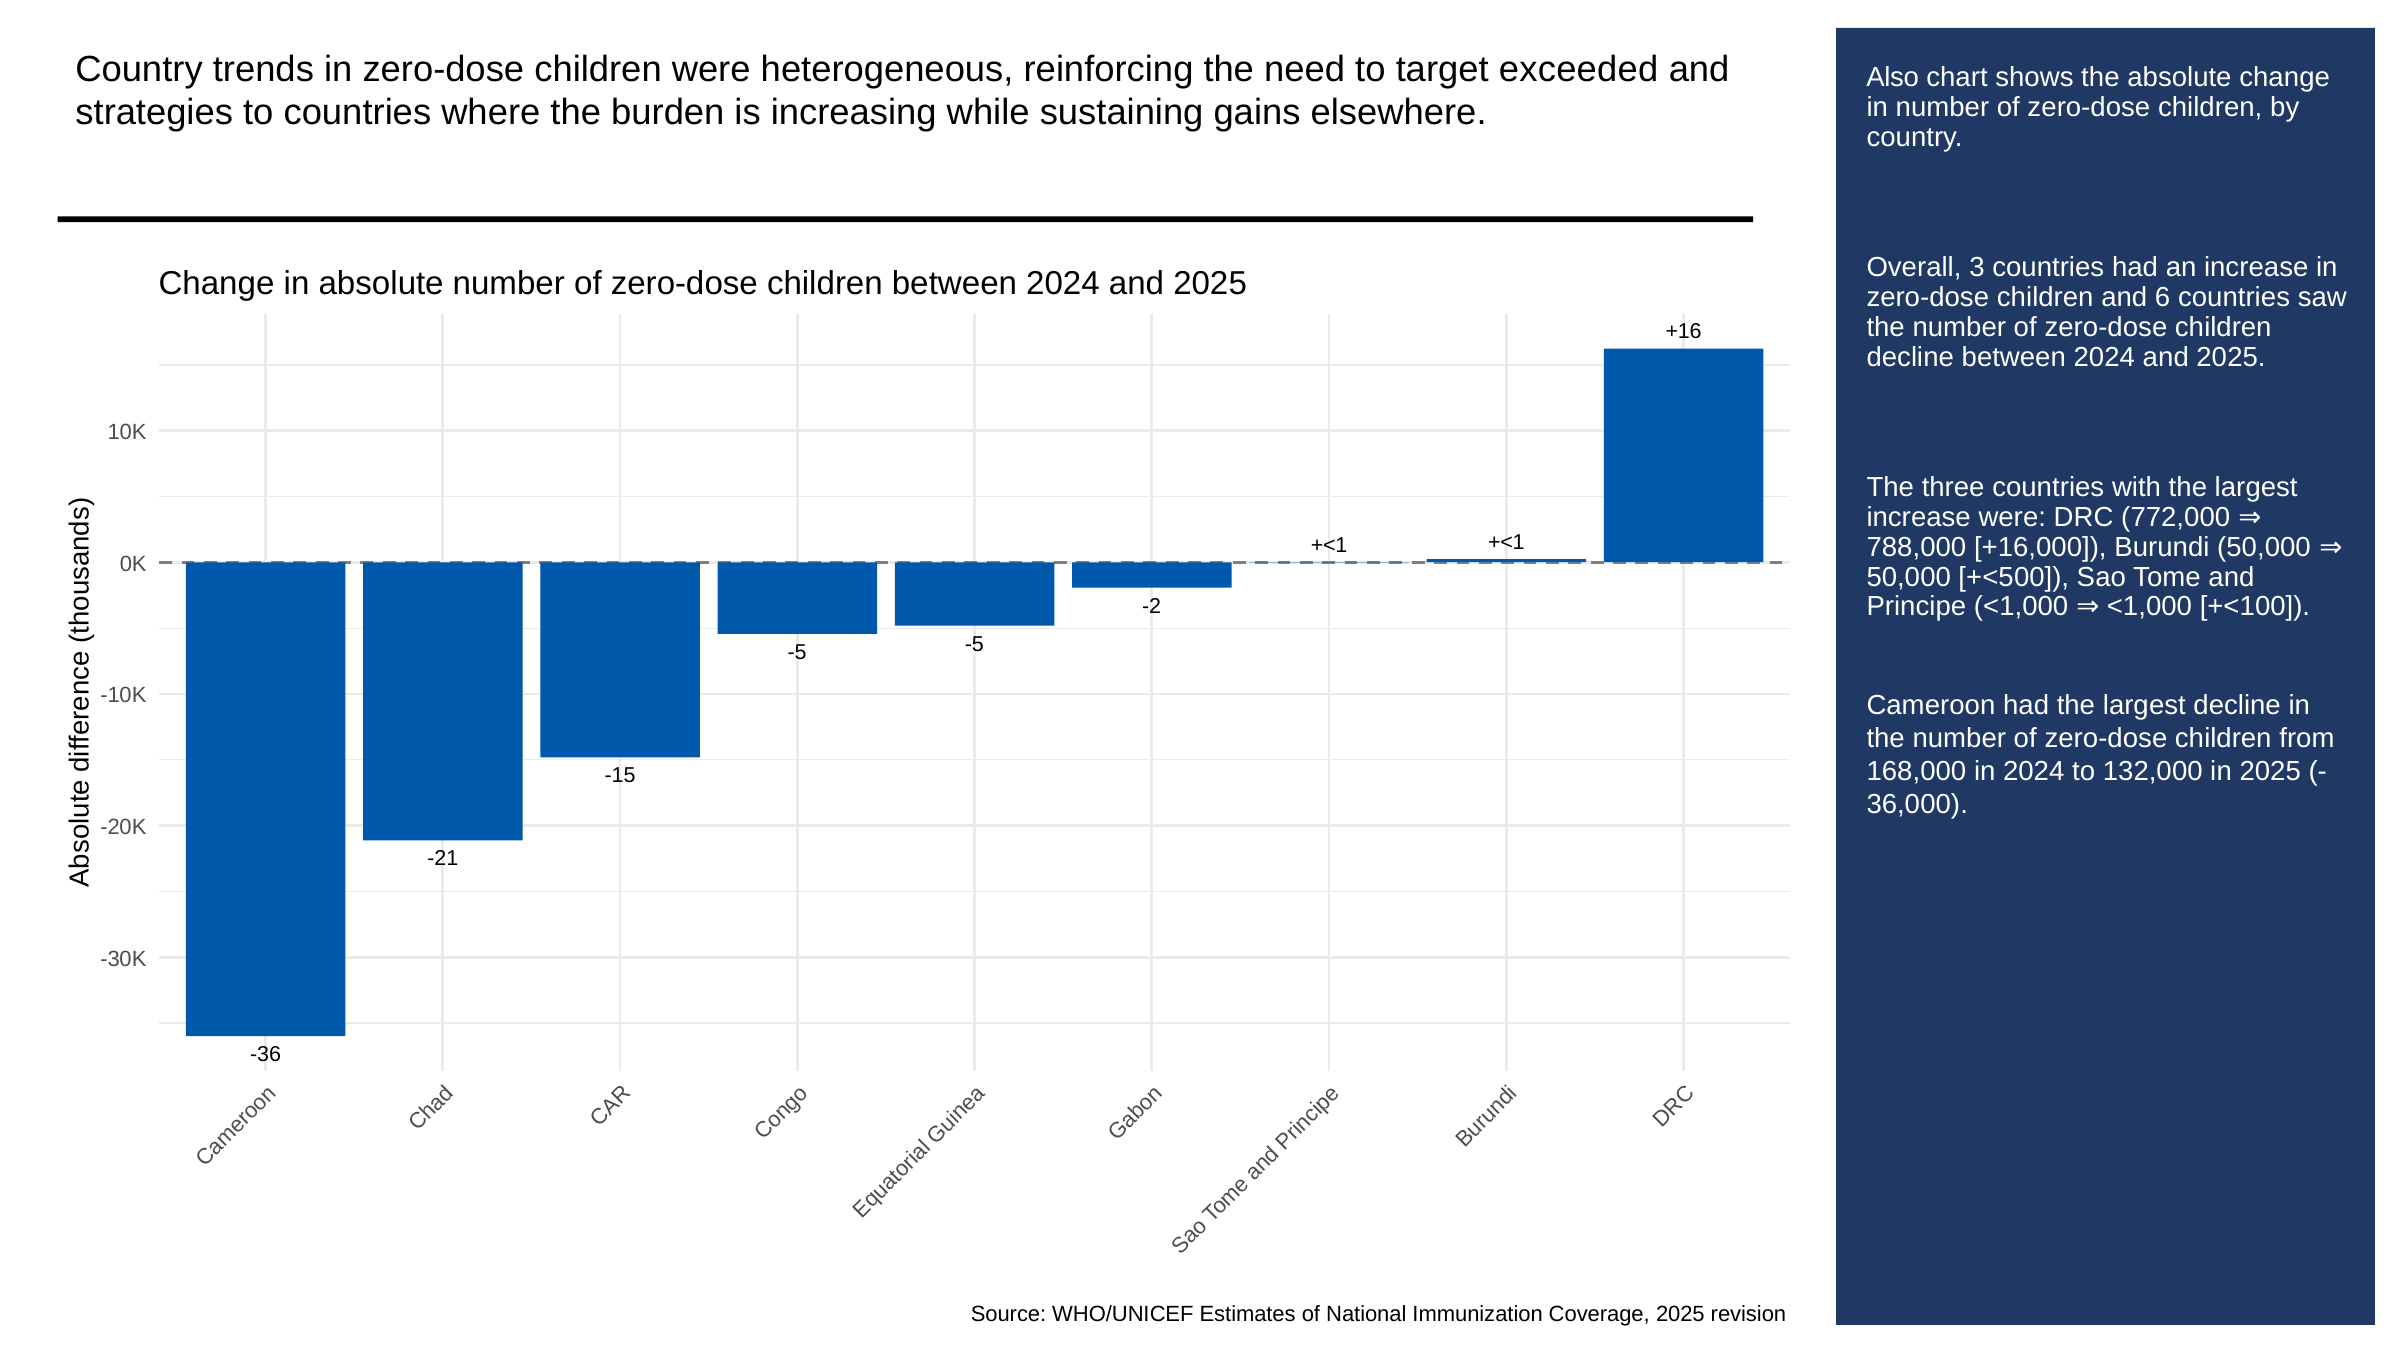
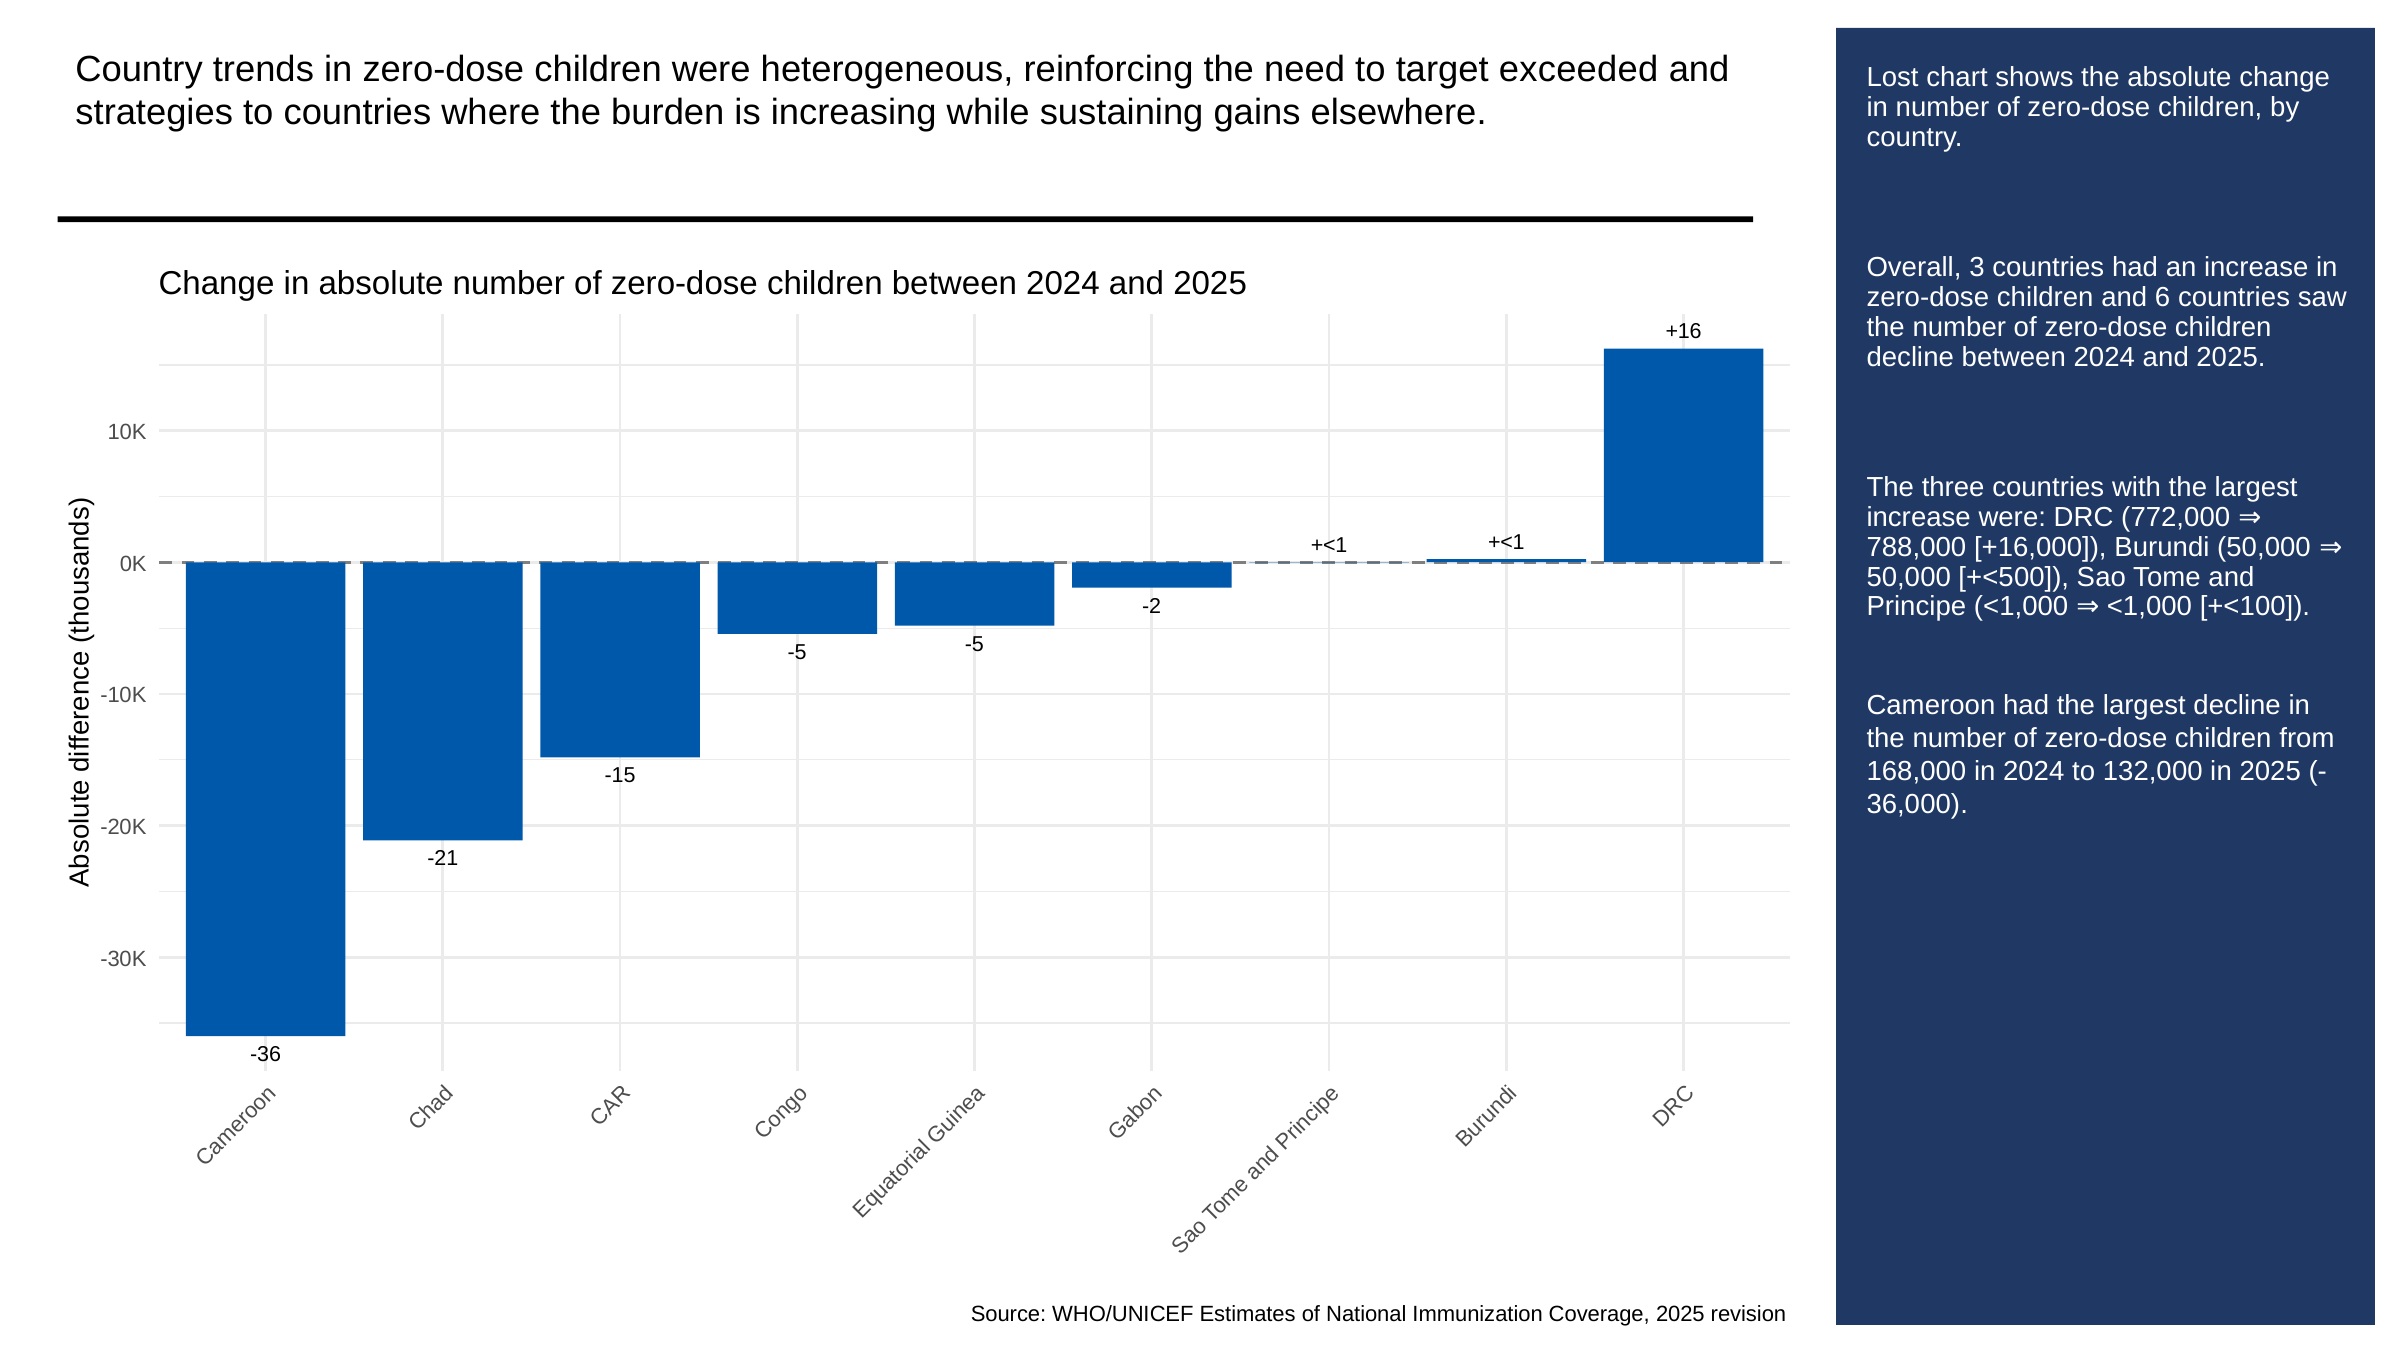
Also: Also -> Lost (1893, 78)
